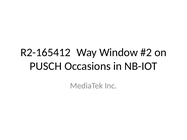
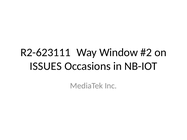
R2-165412: R2-165412 -> R2-623111 (46, 53)
PUSCH: PUSCH -> ISSUES (46, 66)
